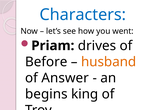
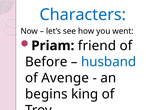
drives: drives -> friend (97, 45)
husband colour: orange -> blue (109, 62)
Answer: Answer -> Avenge (65, 78)
